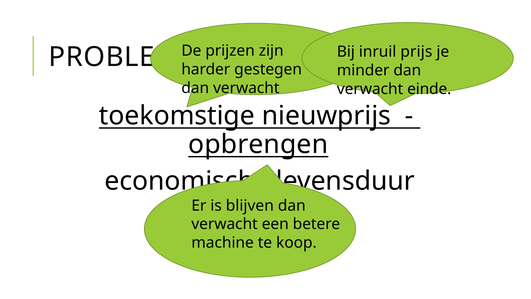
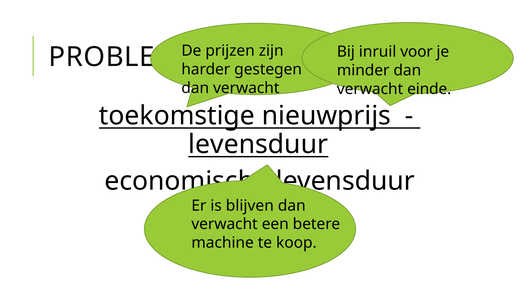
prijs: prijs -> voor (417, 52)
opbrengen: opbrengen -> levensduur (258, 144)
